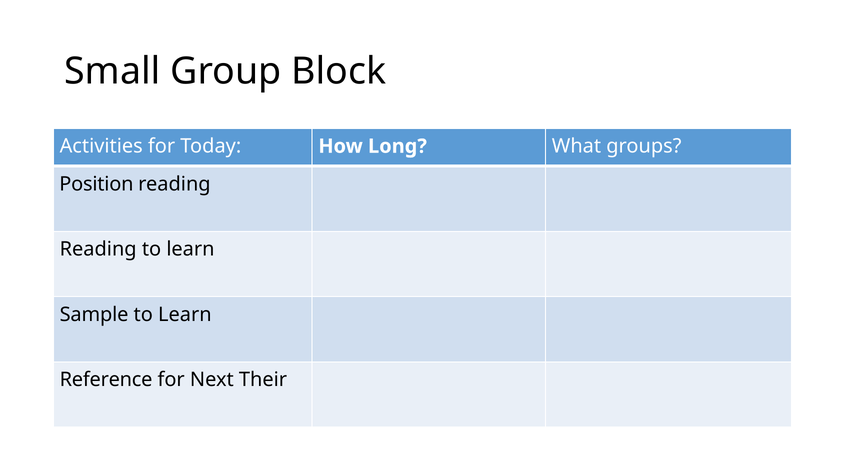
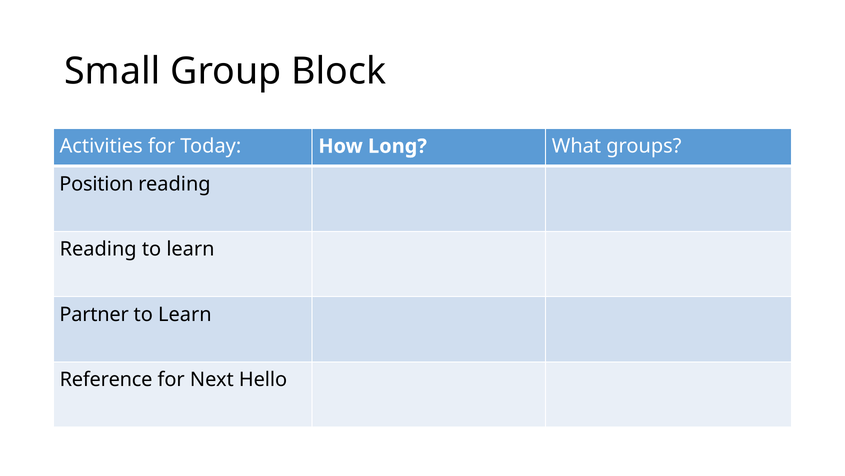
Sample: Sample -> Partner (94, 314)
Their: Their -> Hello (263, 379)
